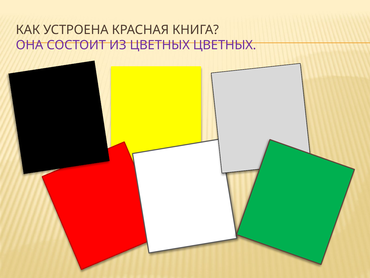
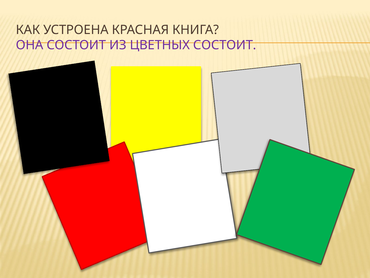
ЦВЕТНЫХ ЦВЕТНЫХ: ЦВЕТНЫХ -> СОСТОИТ (225, 45)
